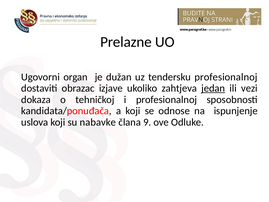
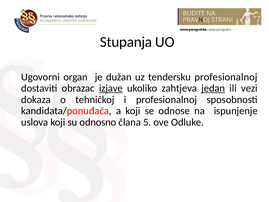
Prelazne: Prelazne -> Stupanja (126, 42)
izjave underline: none -> present (111, 88)
nabavke: nabavke -> odnosno (98, 122)
9: 9 -> 5 (147, 122)
